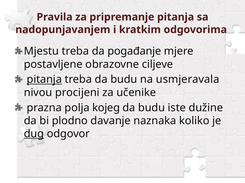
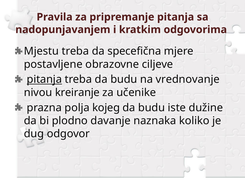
pogađanje: pogađanje -> specefična (134, 51)
usmjeravala: usmjeravala -> vrednovanje (188, 80)
procijeni: procijeni -> kreiranje (77, 93)
dug underline: present -> none (34, 134)
